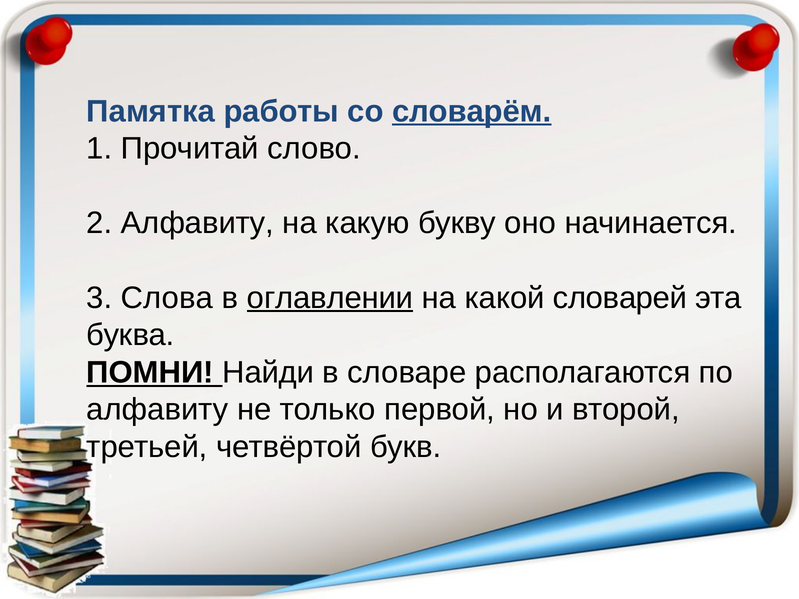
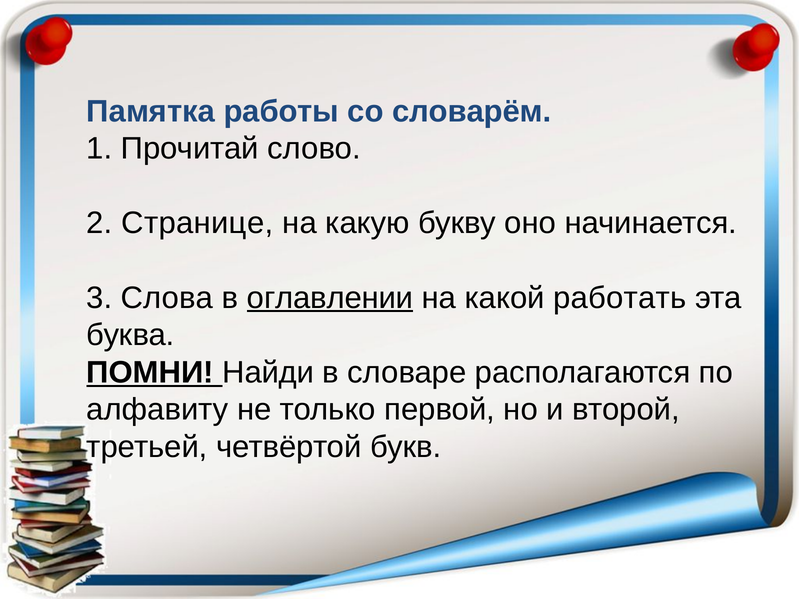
словарём underline: present -> none (472, 111)
2 Алфавиту: Алфавиту -> Странице (197, 223)
словарей: словарей -> работать (620, 298)
